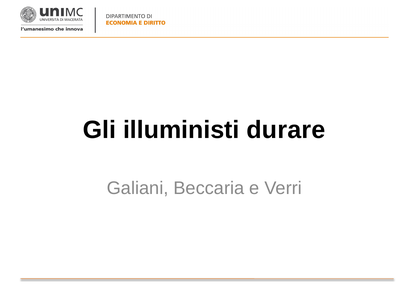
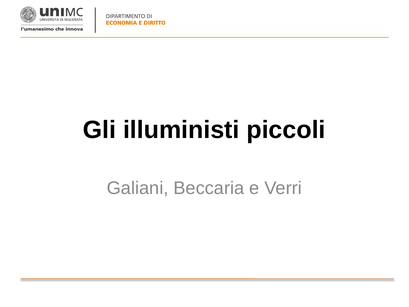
durare: durare -> piccoli (286, 130)
